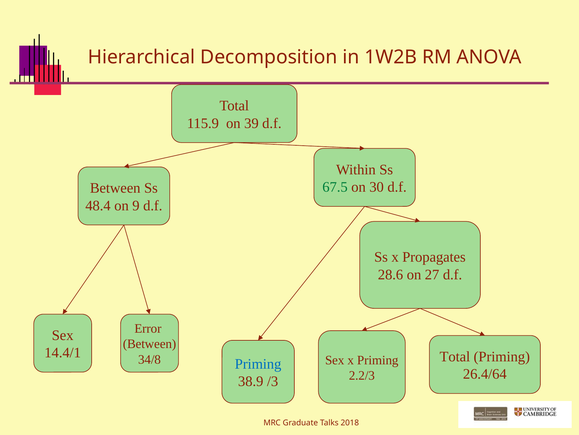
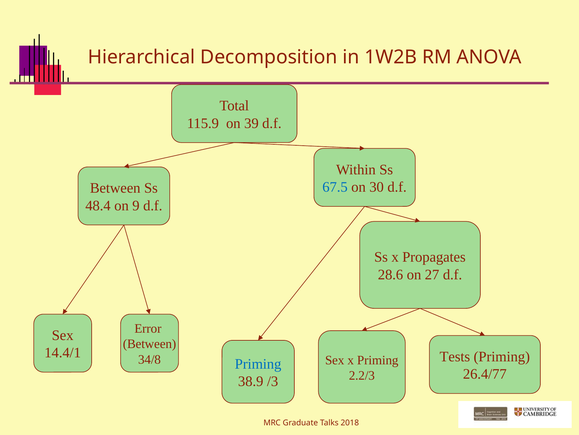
67.5 colour: green -> blue (335, 187)
Total: Total -> Tests (455, 356)
26.4/64: 26.4/64 -> 26.4/77 (485, 374)
